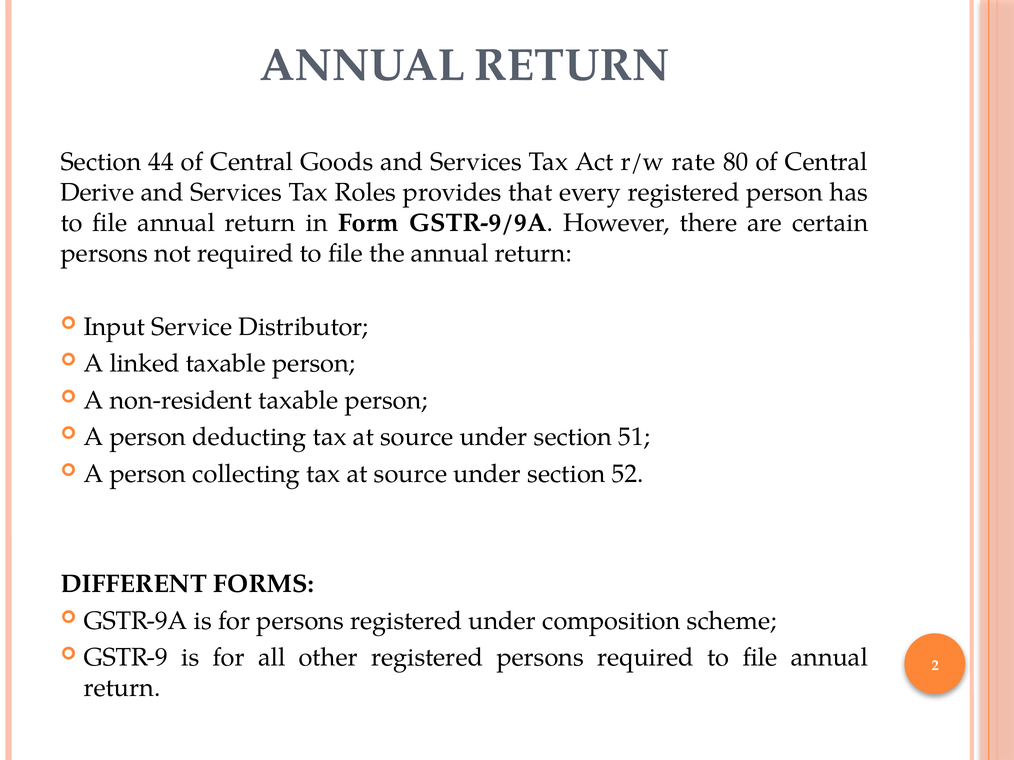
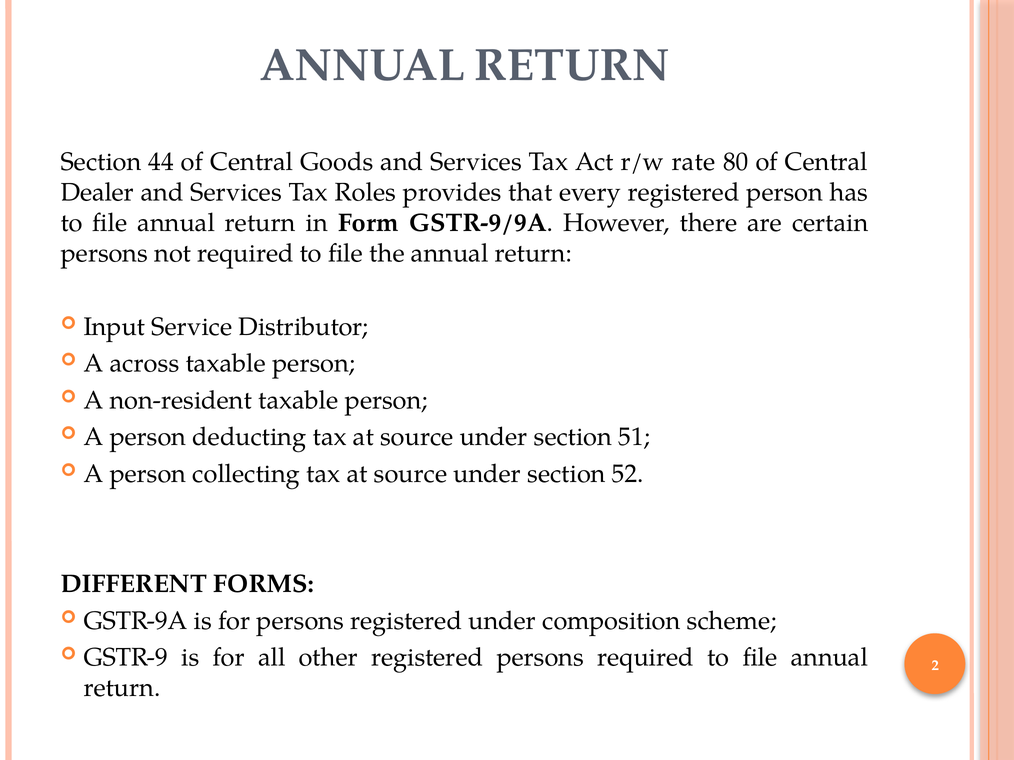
Derive: Derive -> Dealer (97, 193)
linked: linked -> across (144, 364)
